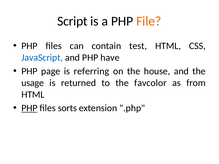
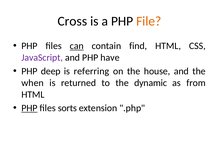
Script: Script -> Cross (72, 21)
can underline: none -> present (77, 46)
test: test -> find (138, 46)
JavaScript colour: blue -> purple (42, 58)
page: page -> deep (51, 71)
usage: usage -> when (33, 83)
favcolor: favcolor -> dynamic (151, 83)
